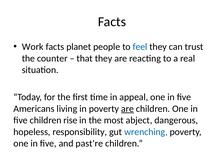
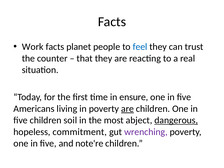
appeal: appeal -> ensure (134, 97)
rise: rise -> soil (70, 120)
dangerous underline: none -> present (176, 120)
responsibility: responsibility -> commitment (80, 132)
wrenching colour: blue -> purple (146, 132)
past're: past're -> note're (89, 143)
